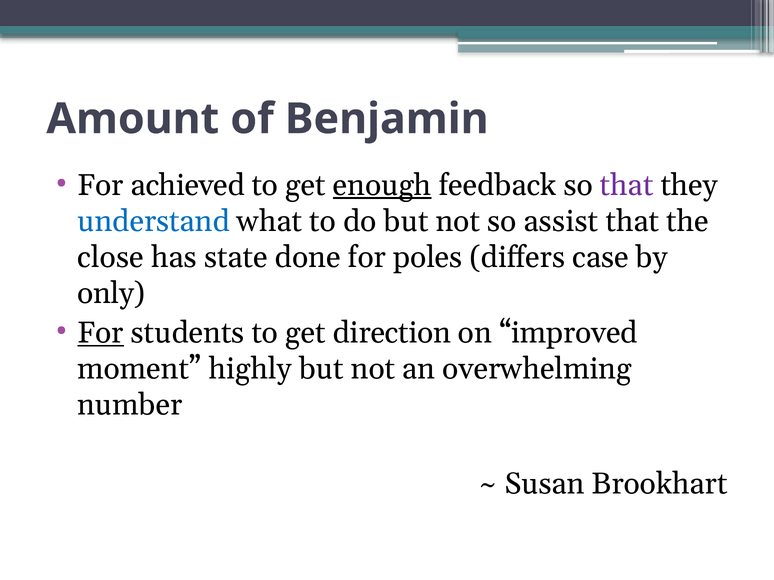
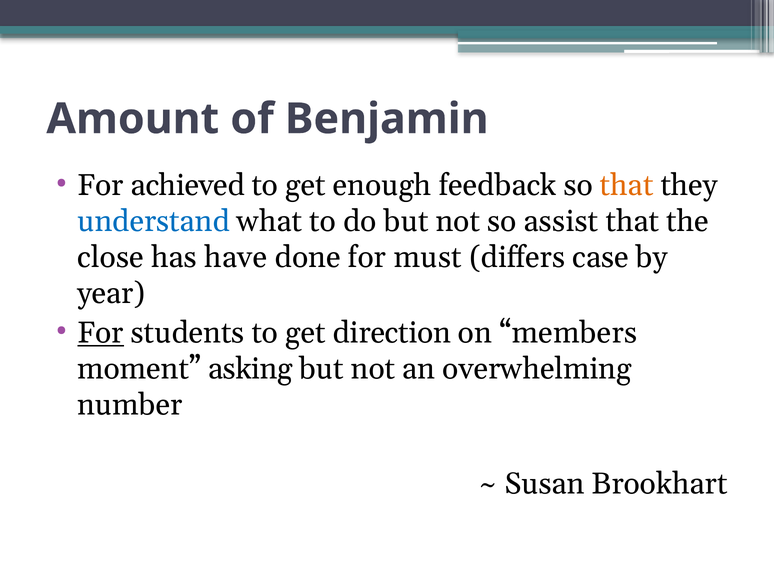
enough underline: present -> none (382, 185)
that colour: purple -> orange (627, 185)
state: state -> have (236, 258)
poles: poles -> must (428, 258)
only: only -> year (111, 294)
improved: improved -> members (568, 333)
highly: highly -> asking (250, 369)
